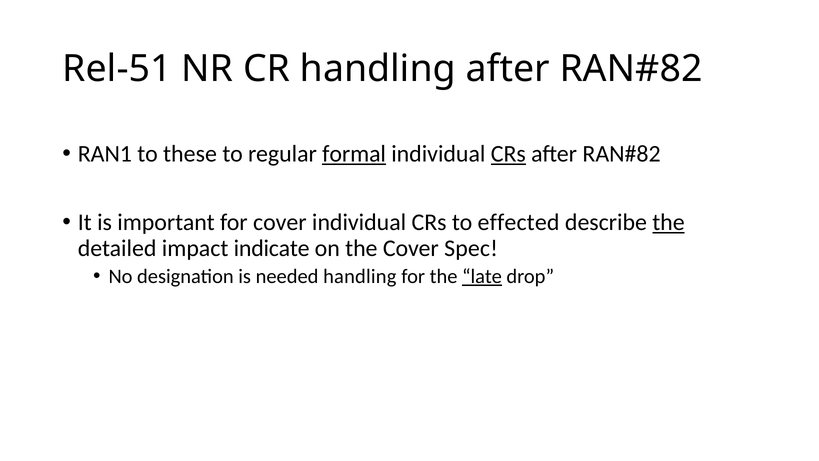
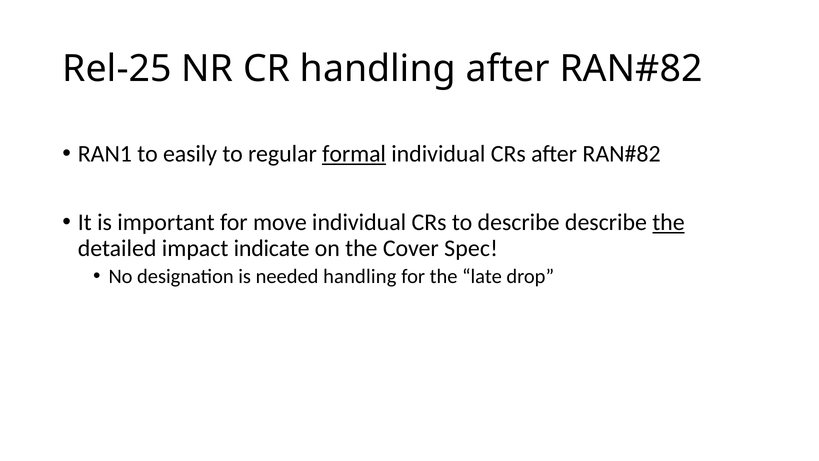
Rel-51: Rel-51 -> Rel-25 (117, 69)
these: these -> easily (190, 154)
CRs underline: present -> none (508, 154)
for cover: cover -> move (280, 222)
to effected: effected -> describe (519, 222)
late underline: present -> none (482, 276)
